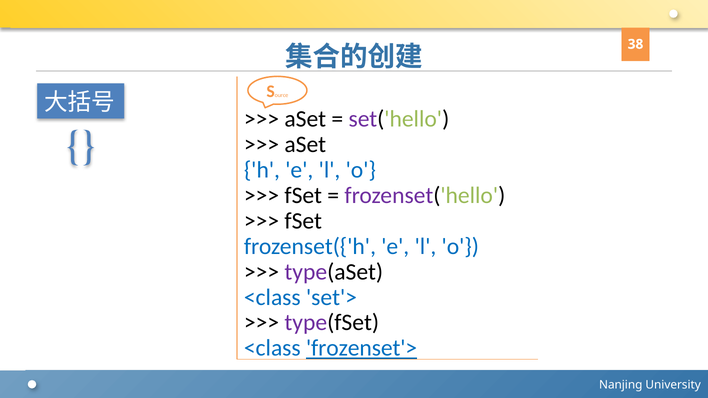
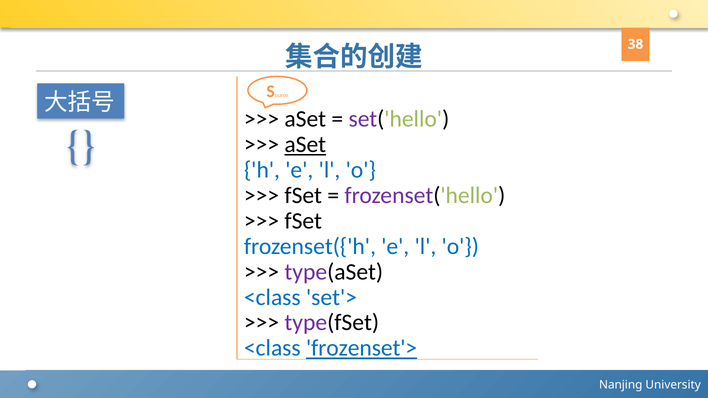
aSet underline: none -> present (305, 145)
